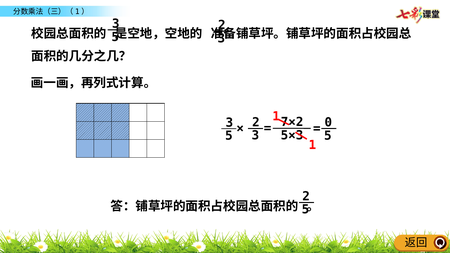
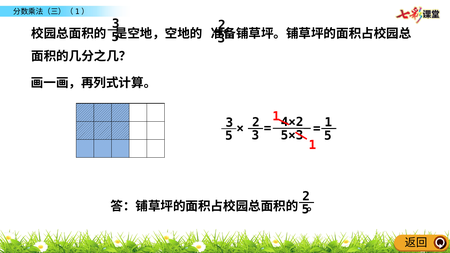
7×2: 7×2 -> 4×2 (292, 122)
0: 0 -> 1 (328, 122)
